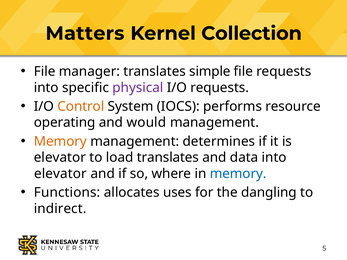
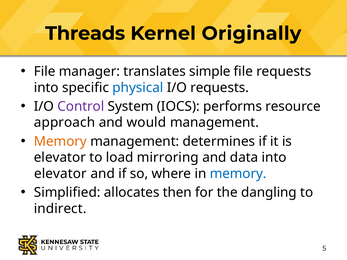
Matters: Matters -> Threads (85, 33)
Collection: Collection -> Originally (251, 33)
physical colour: purple -> blue (138, 88)
Control colour: orange -> purple (81, 107)
operating: operating -> approach (65, 123)
load translates: translates -> mirroring (168, 158)
Functions: Functions -> Simplified (67, 193)
uses: uses -> then (177, 193)
